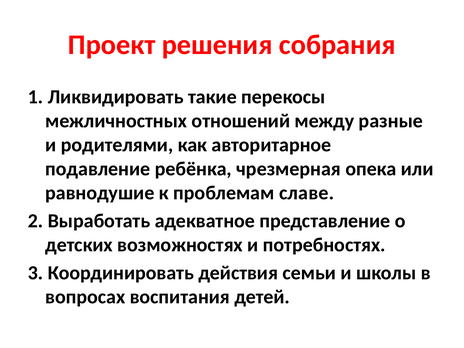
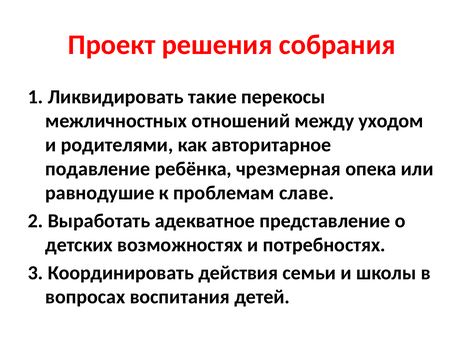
разные: разные -> уходом (391, 121)
